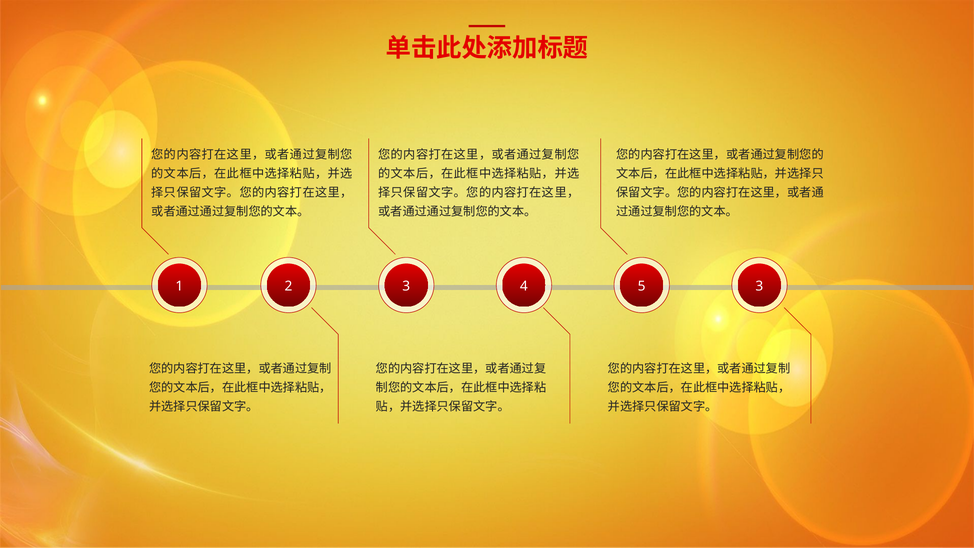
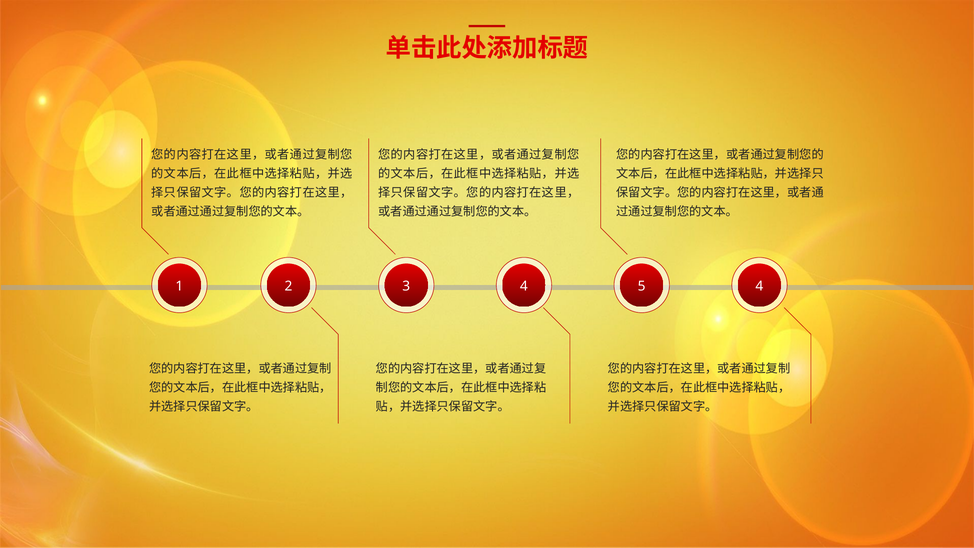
5 3: 3 -> 4 (759, 286)
